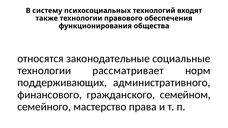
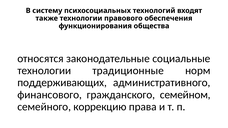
рассматривает: рассматривает -> традиционные (128, 71)
мастерство: мастерство -> коррекцию (100, 107)
